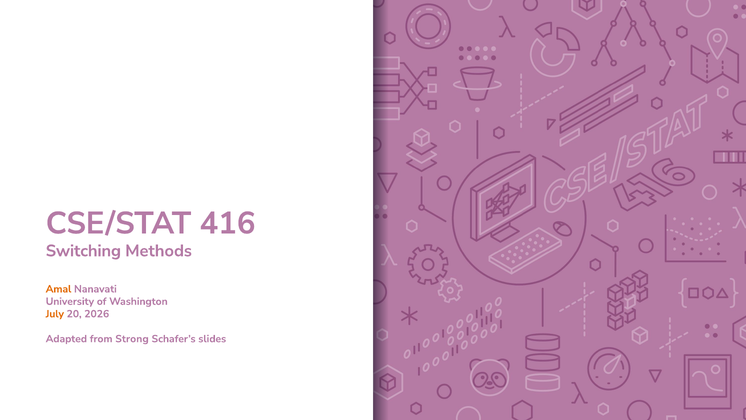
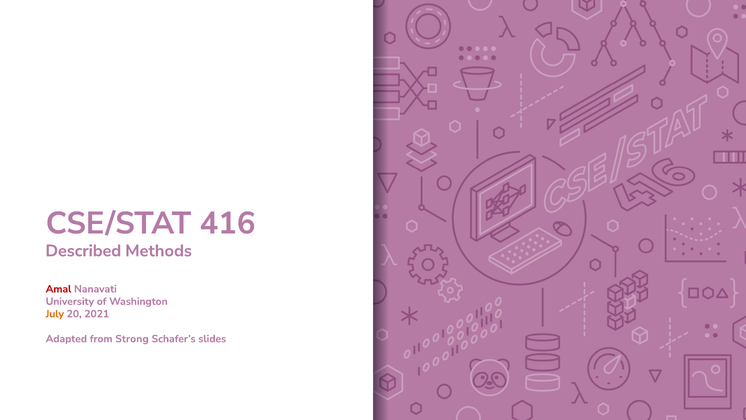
Switching: Switching -> Described (83, 251)
Amal colour: orange -> red (59, 289)
2026: 2026 -> 2021 (97, 314)
